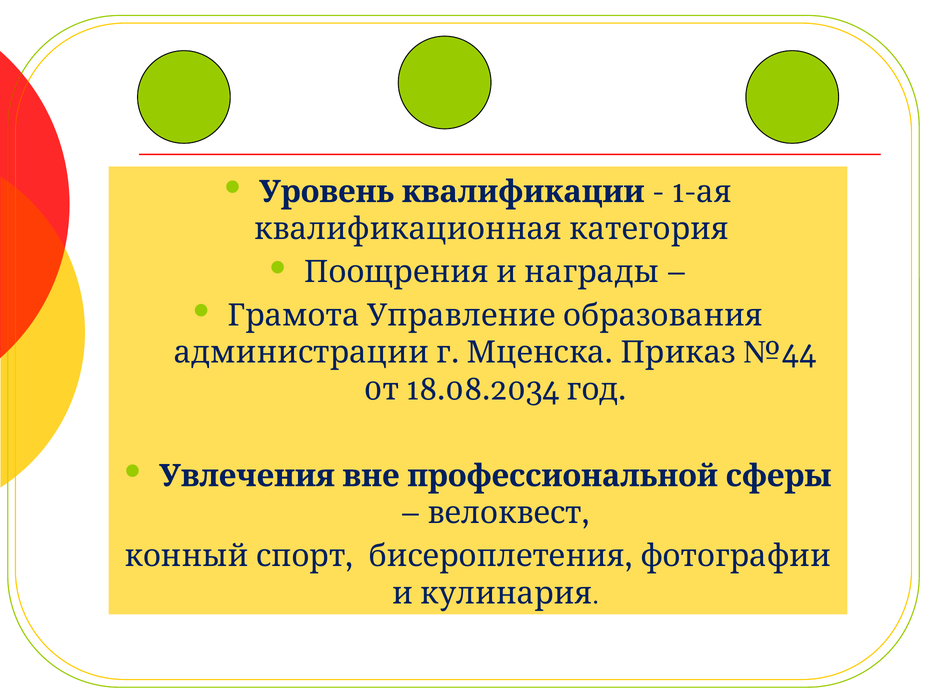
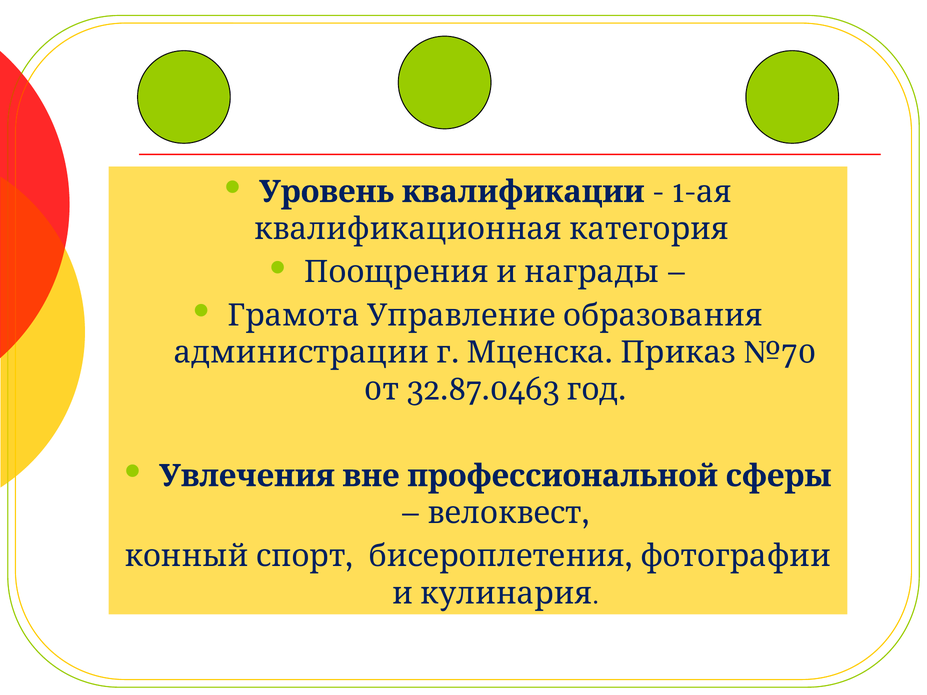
№44: №44 -> №70 (780, 353)
18.08.2034: 18.08.2034 -> 32.87.0463 (483, 390)
